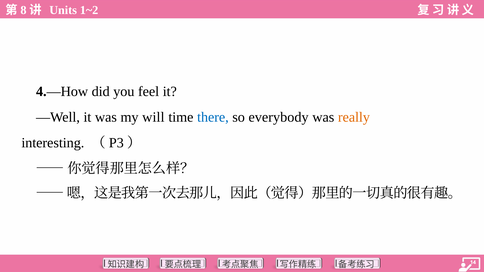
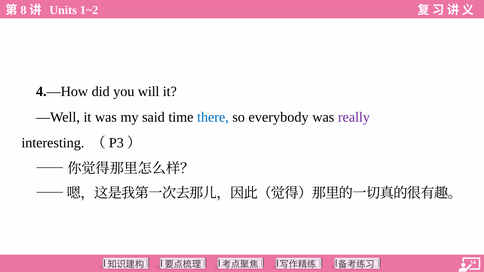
feel: feel -> will (149, 92)
will: will -> said (153, 117)
really colour: orange -> purple (354, 117)
